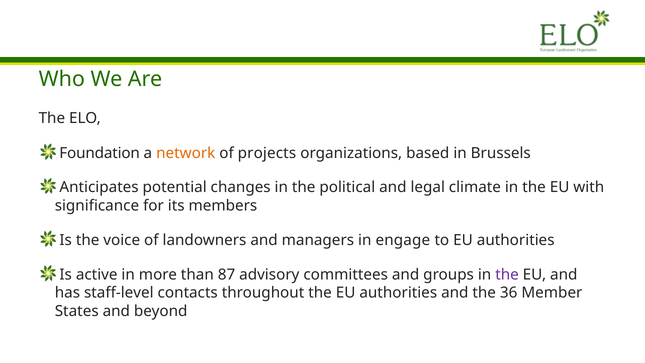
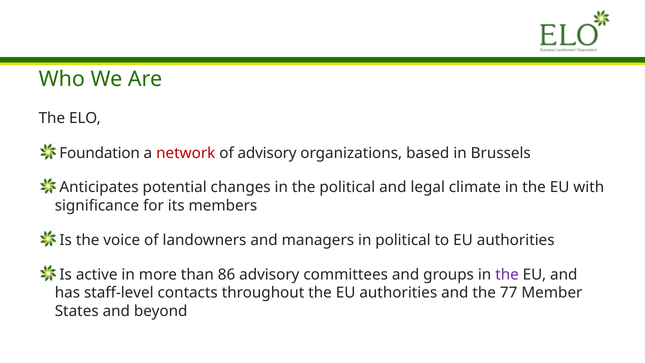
network colour: orange -> red (186, 153)
of projects: projects -> advisory (267, 153)
in engage: engage -> political (403, 240)
87: 87 -> 86 (227, 274)
36: 36 -> 77 (509, 293)
